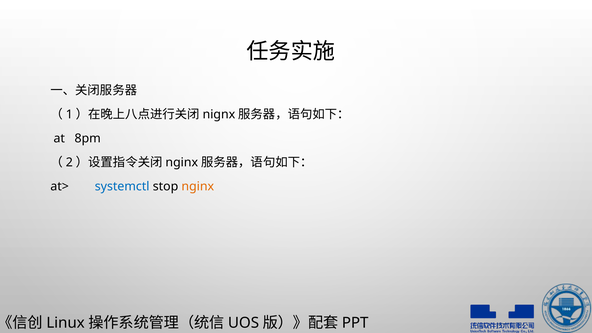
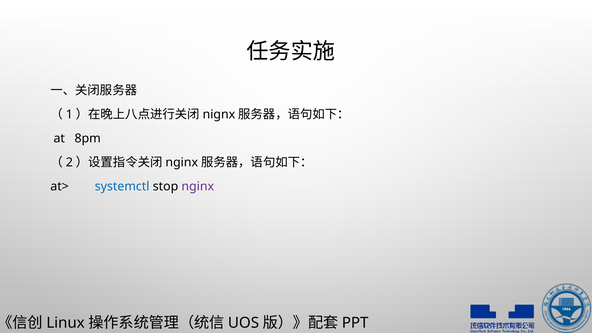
nginx colour: orange -> purple (198, 186)
